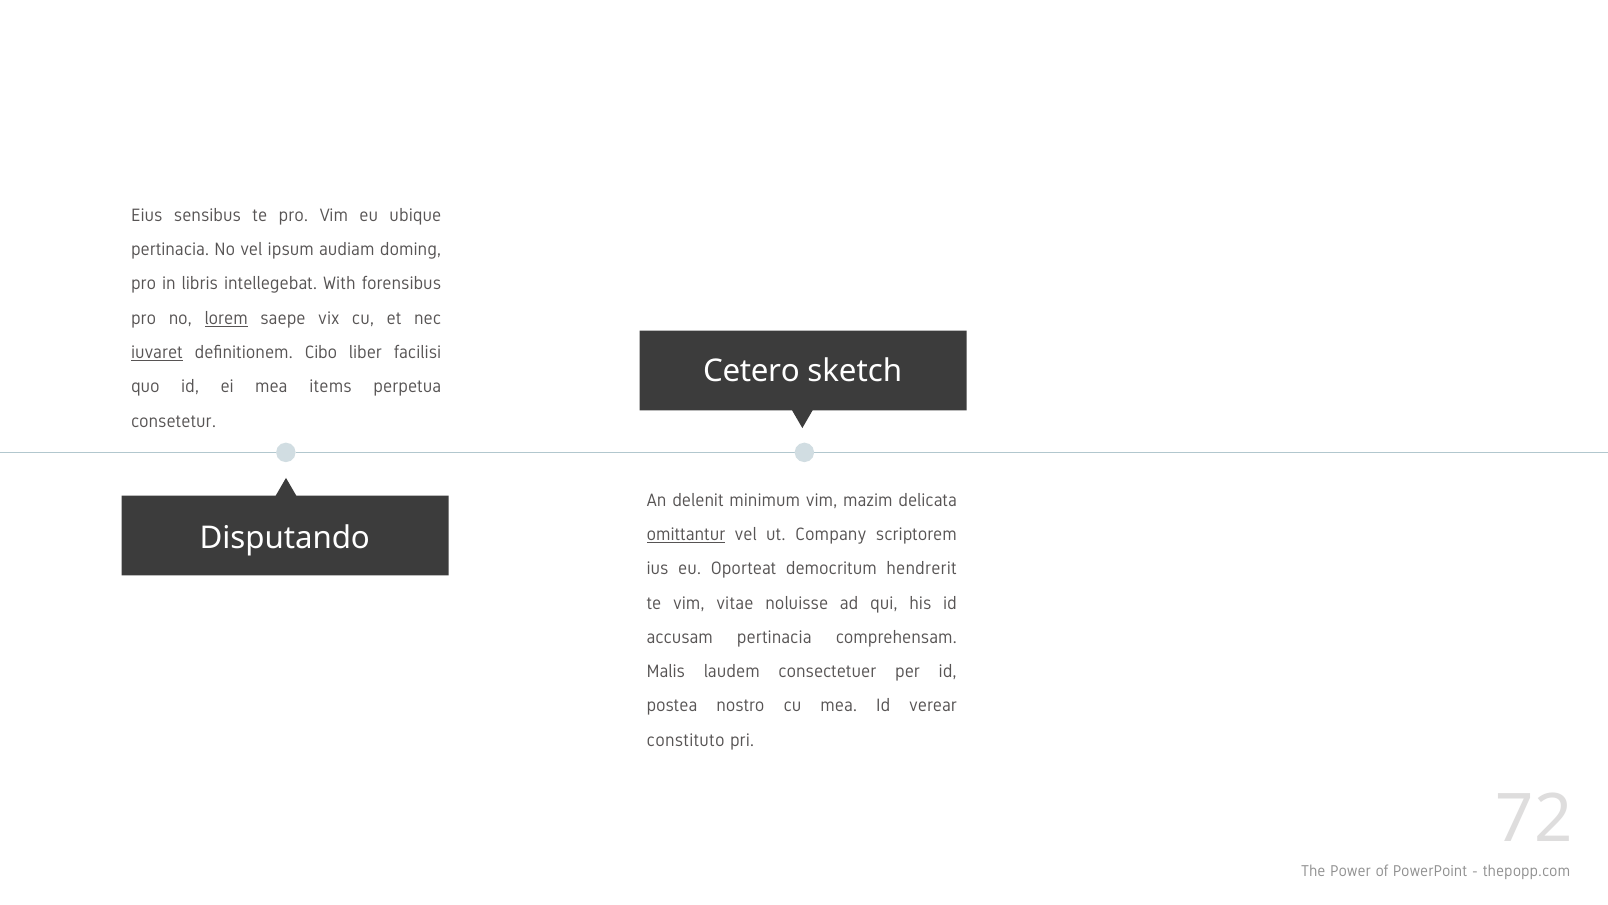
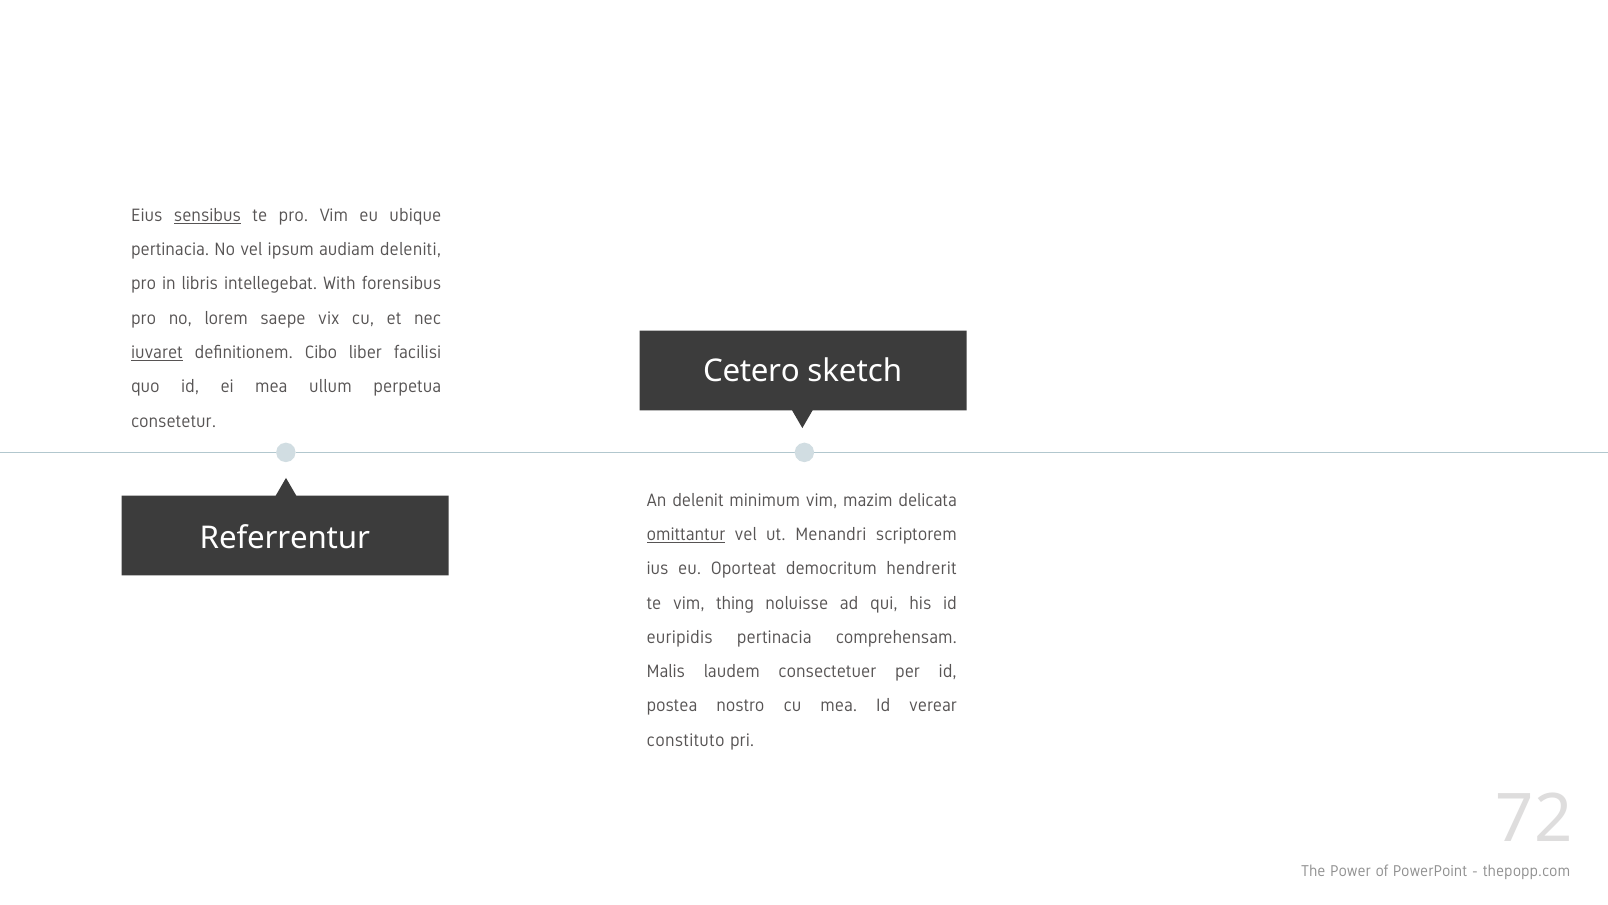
sensibus underline: none -> present (208, 215)
doming: doming -> deleniti (411, 250)
lorem underline: present -> none (226, 318)
items: items -> ullum (331, 387)
Company: Company -> Menandri (831, 534)
Disputando: Disputando -> Referrentur (285, 538)
vitae: vitae -> thing (735, 603)
accusam: accusam -> euripidis (680, 637)
